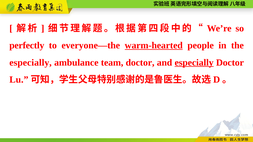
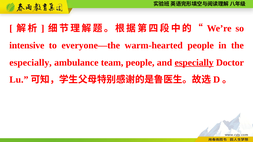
perfectly: perfectly -> intensive (27, 46)
warm-hearted underline: present -> none (154, 46)
team doctor: doctor -> people (140, 63)
